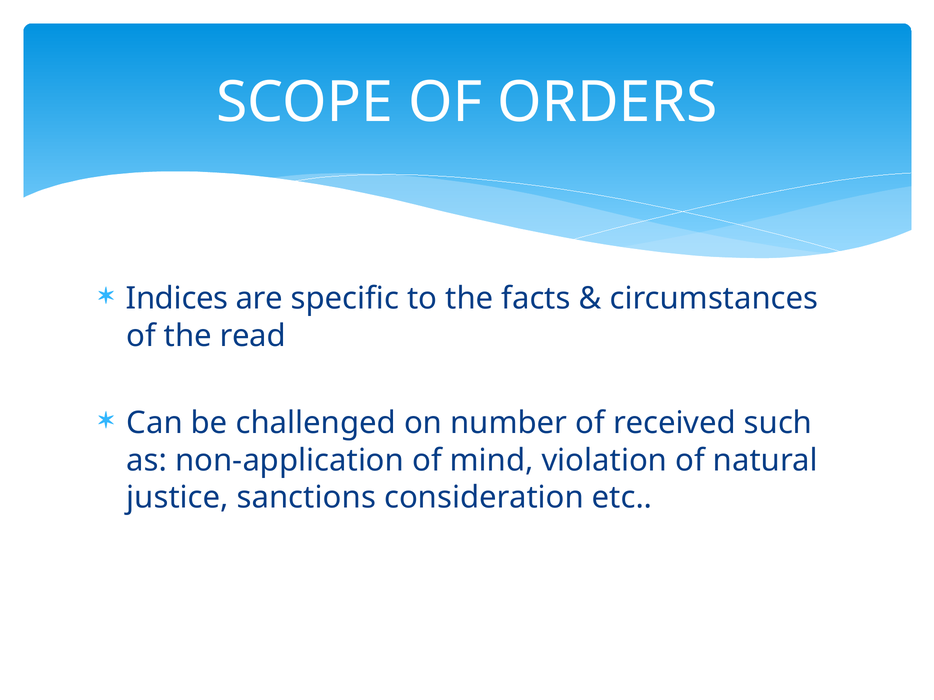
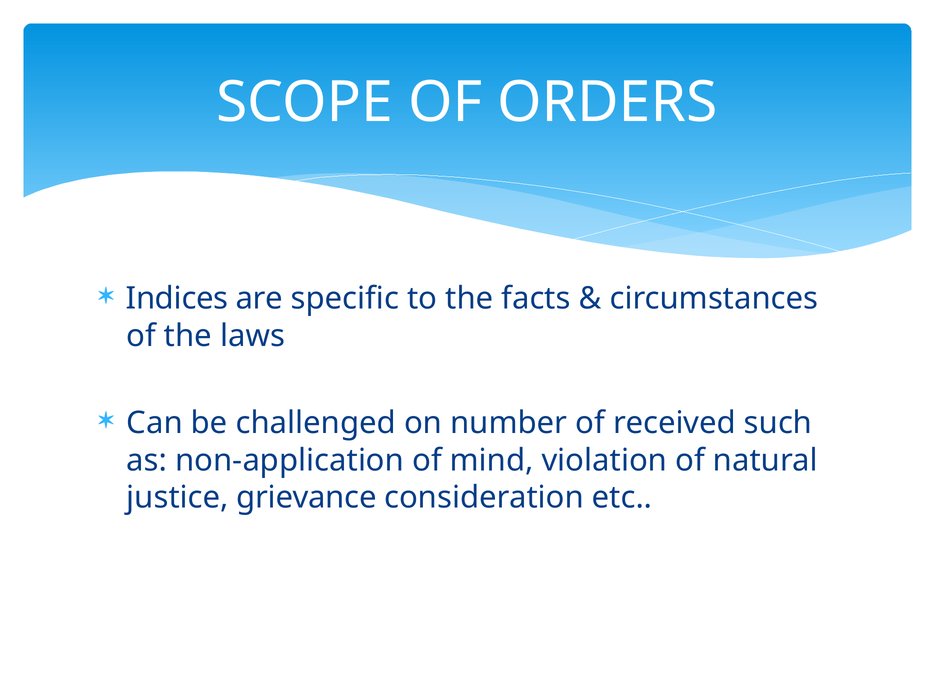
read: read -> laws (253, 336)
sanctions: sanctions -> grievance (307, 498)
